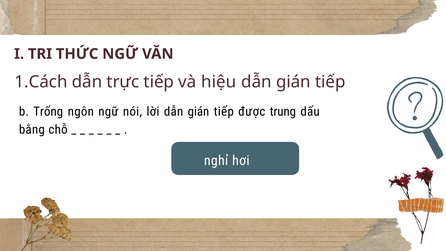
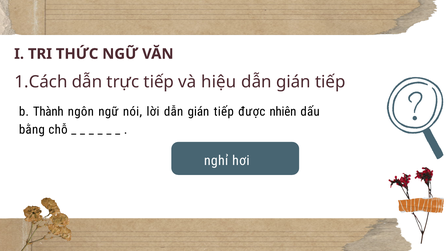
Trống: Trống -> Thành (48, 112)
trung: trung -> nhiên (283, 112)
